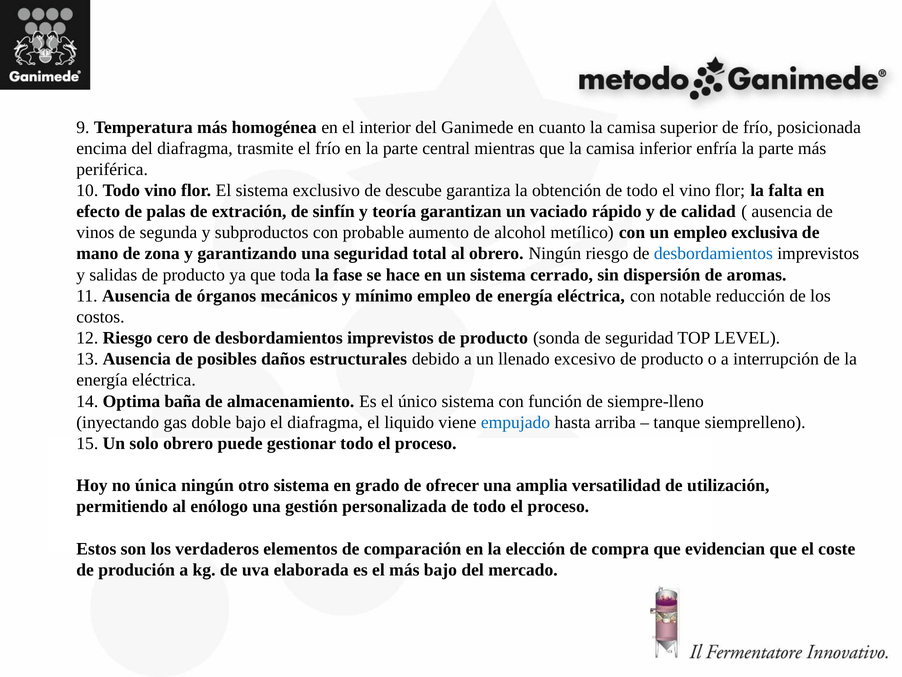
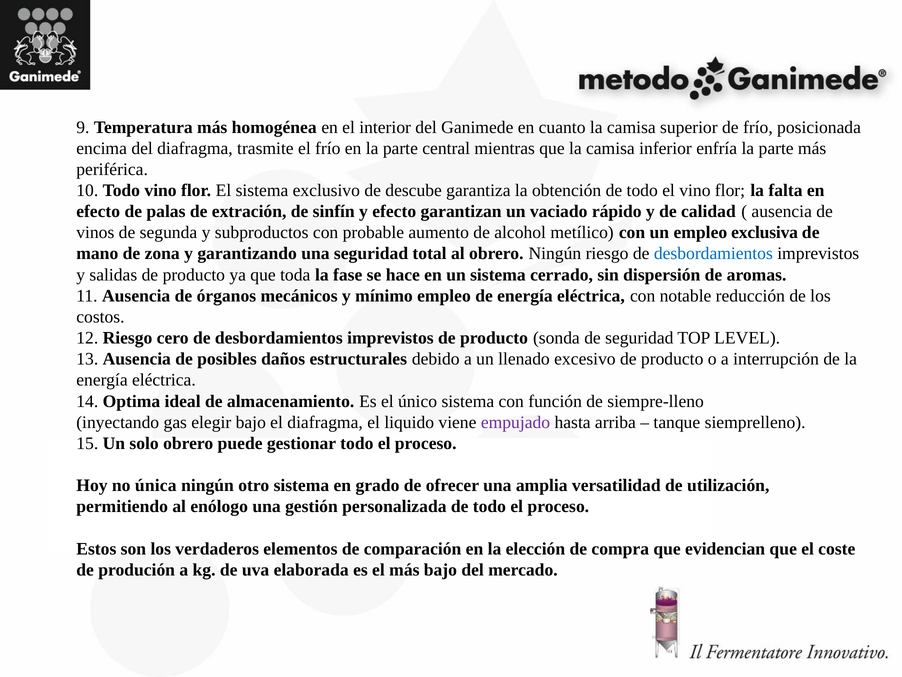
y teoría: teoría -> efecto (394, 211)
baña: baña -> ideal (183, 401)
doble: doble -> elegir (211, 422)
empujado colour: blue -> purple (516, 422)
